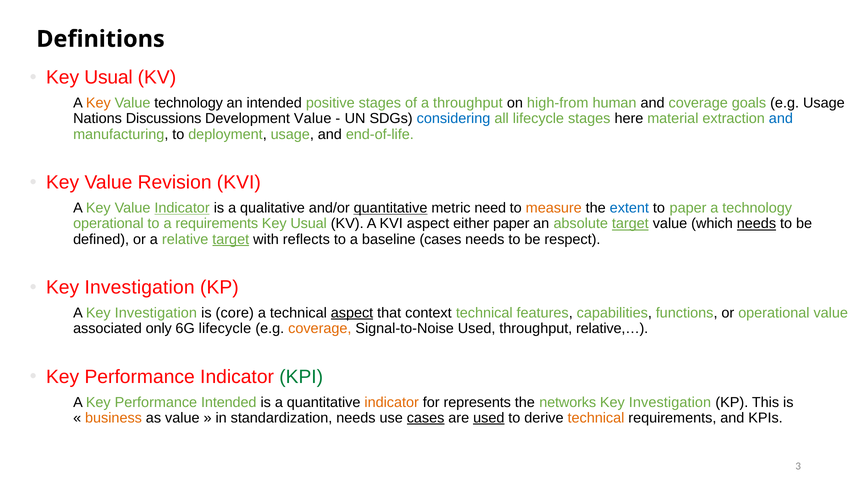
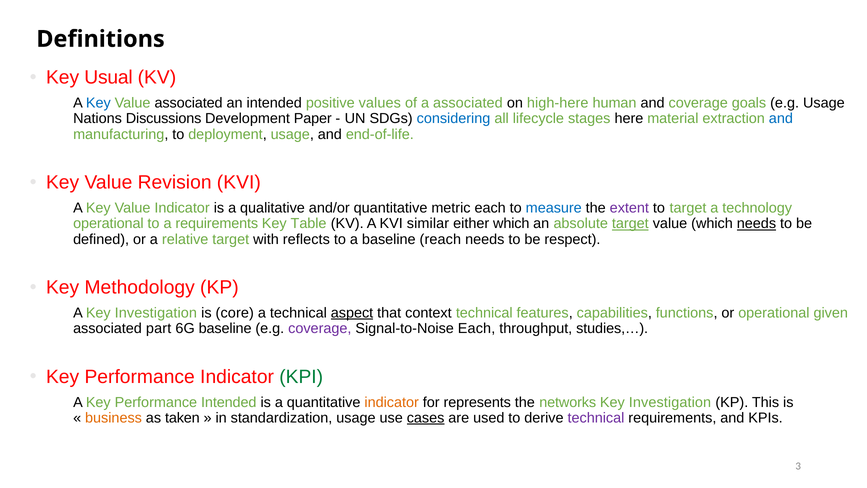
Key colour: orange -> blue (98, 103)
Value technology: technology -> associated (189, 103)
positive stages: stages -> values (380, 103)
a throughput: throughput -> associated (468, 103)
high-from: high-from -> high-here (558, 103)
Development Value: Value -> Paper (313, 119)
Indicator underline: present -> none (182, 208)
quantitative underline: present -> none (391, 208)
metric need: need -> each (490, 208)
measure colour: orange -> blue (554, 208)
extent colour: blue -> purple (629, 208)
to paper: paper -> target (688, 208)
Usual: Usual -> Table (309, 223)
KVI aspect: aspect -> similar (428, 223)
either paper: paper -> which (511, 223)
target underline: present -> none (231, 239)
baseline cases: cases -> reach (440, 239)
Investigation: Investigation -> Methodology (140, 287)
operational value: value -> given (831, 313)
only: only -> part (159, 328)
6G lifecycle: lifecycle -> baseline (225, 328)
coverage colour: orange -> purple (320, 328)
Signal-to-Noise Used: Used -> Each (477, 328)
relative,…: relative,… -> studies,… (612, 328)
as value: value -> taken (182, 418)
standardization needs: needs -> usage (356, 418)
used underline: present -> none (489, 418)
technical colour: orange -> purple (596, 418)
